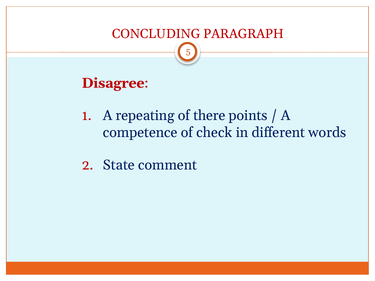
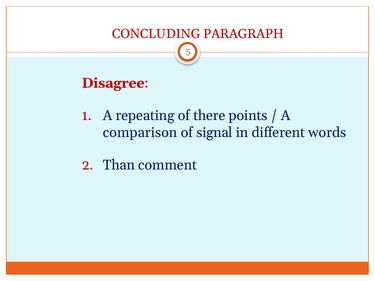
competence: competence -> comparison (140, 133)
check: check -> signal (214, 133)
State: State -> Than (119, 165)
